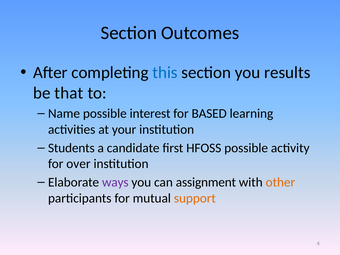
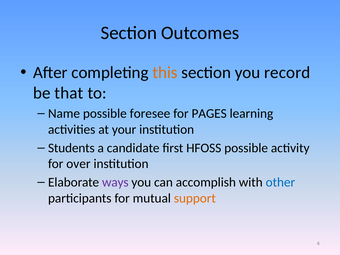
this colour: blue -> orange (165, 73)
results: results -> record (287, 73)
interest: interest -> foresee (150, 114)
BASED: BASED -> PAGES (209, 114)
assignment: assignment -> accomplish (206, 182)
other colour: orange -> blue (280, 182)
